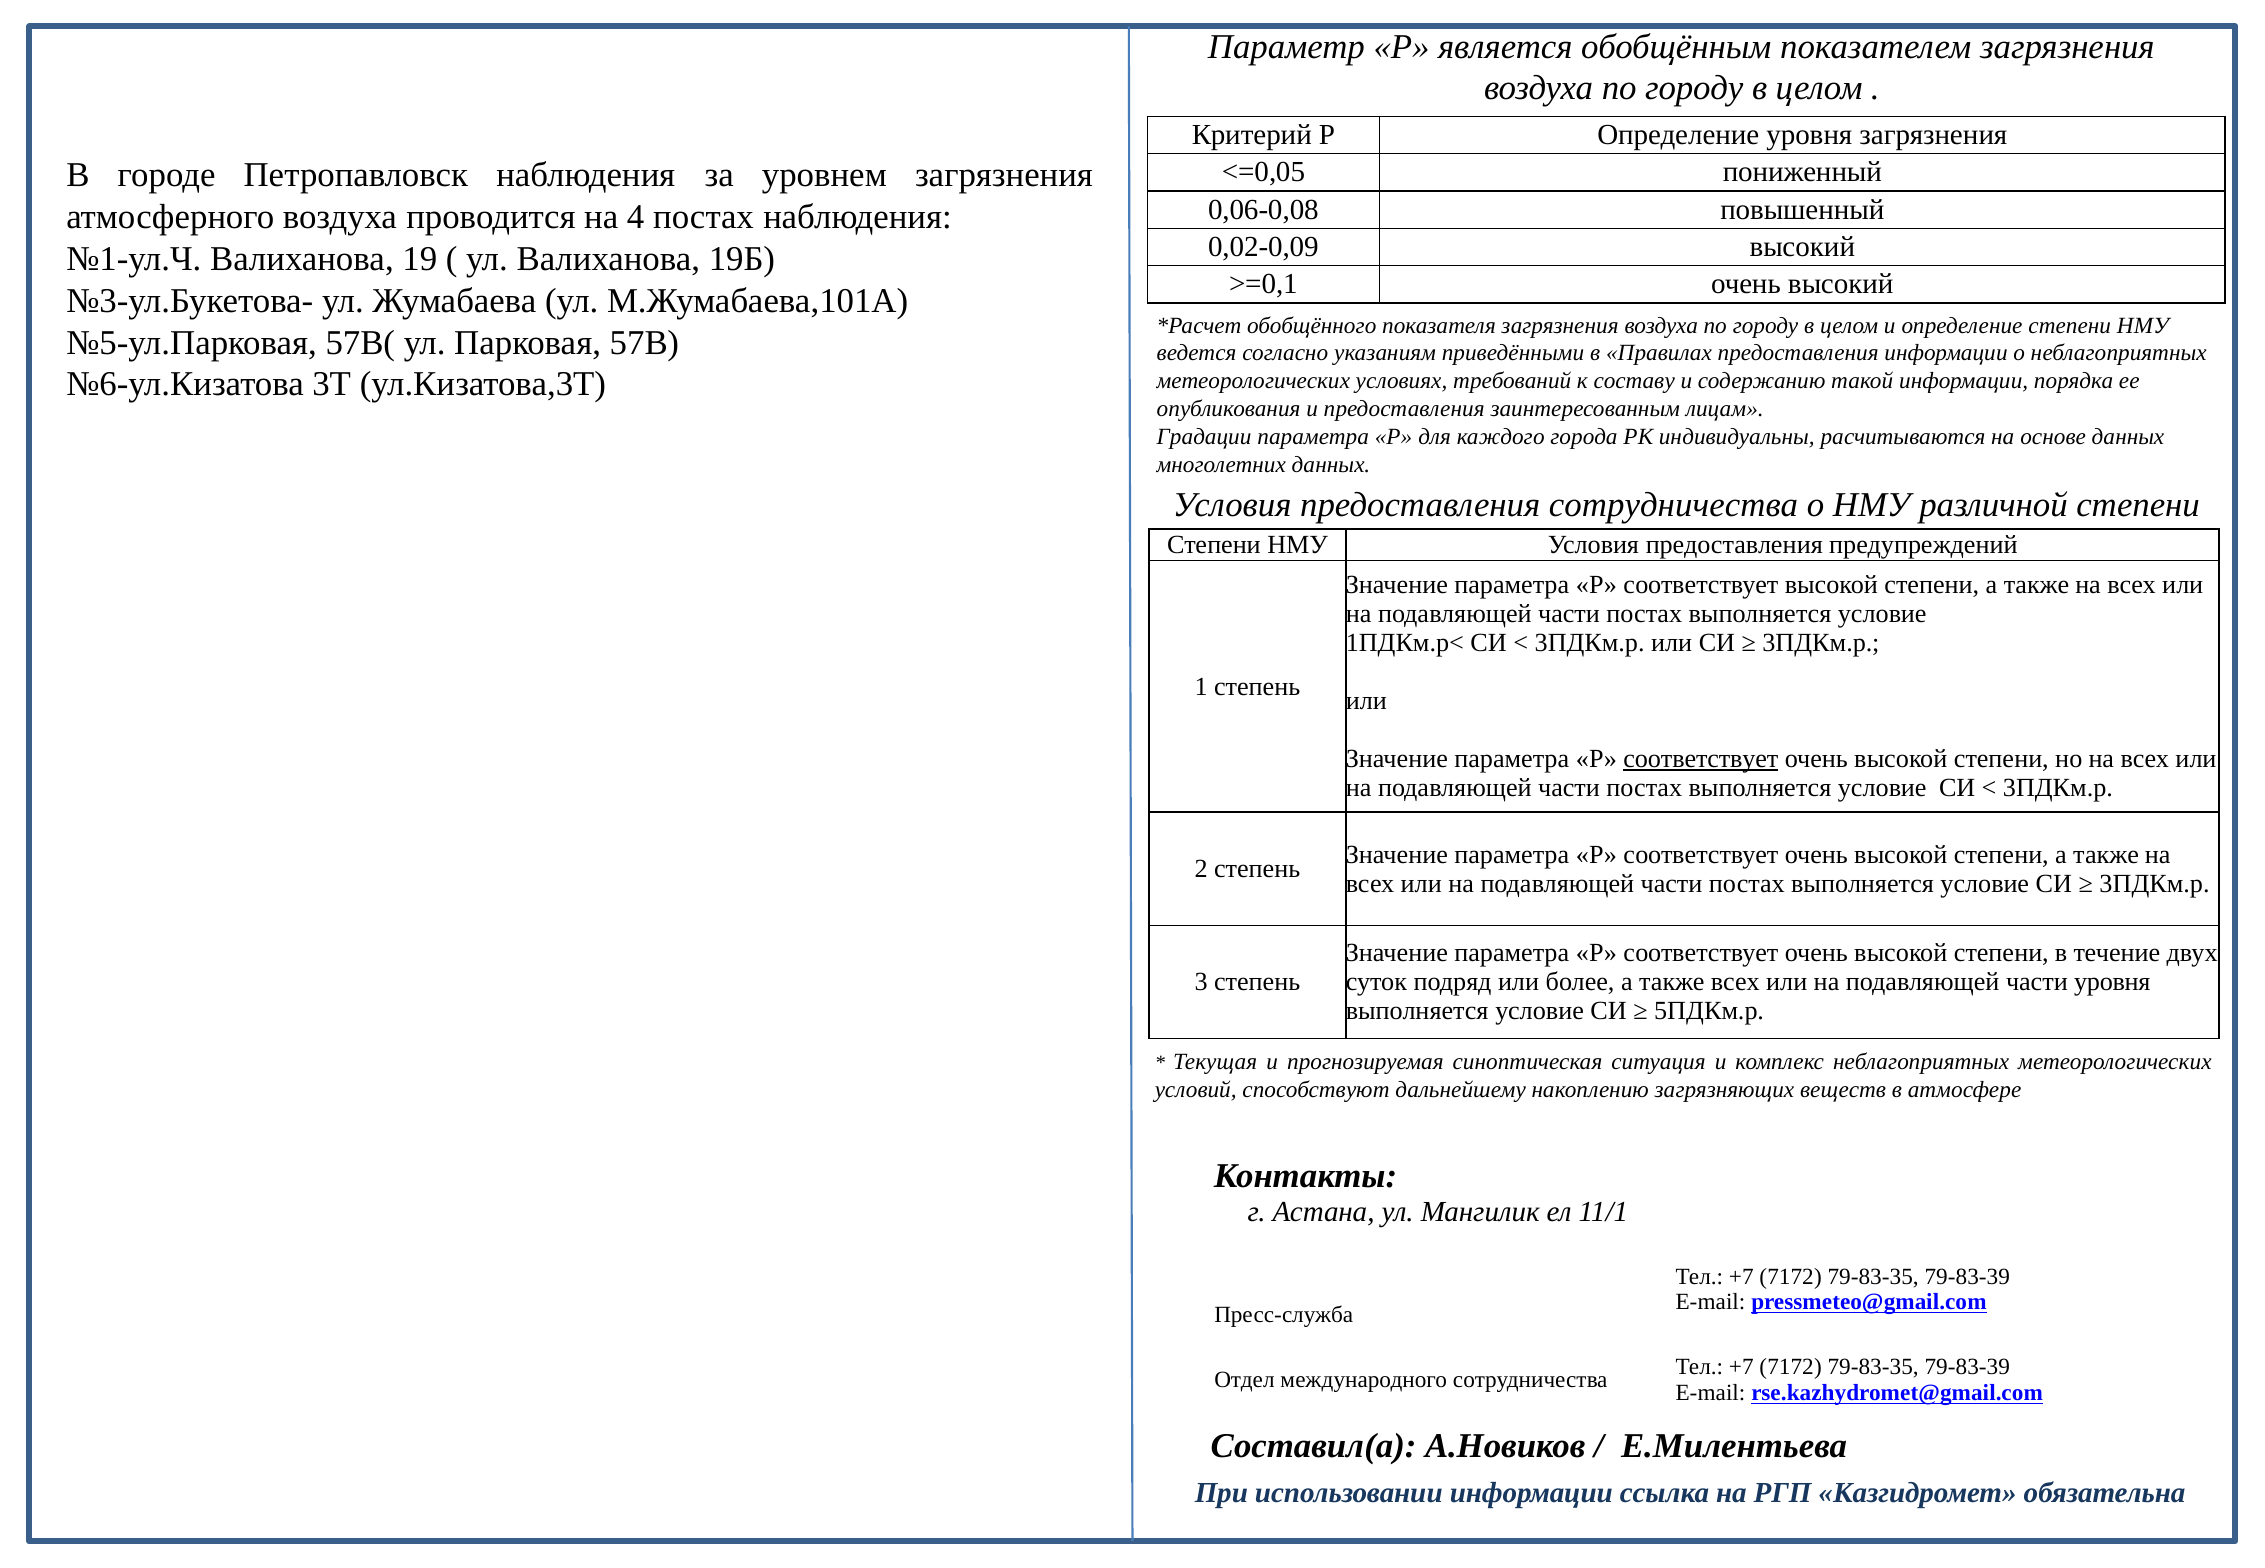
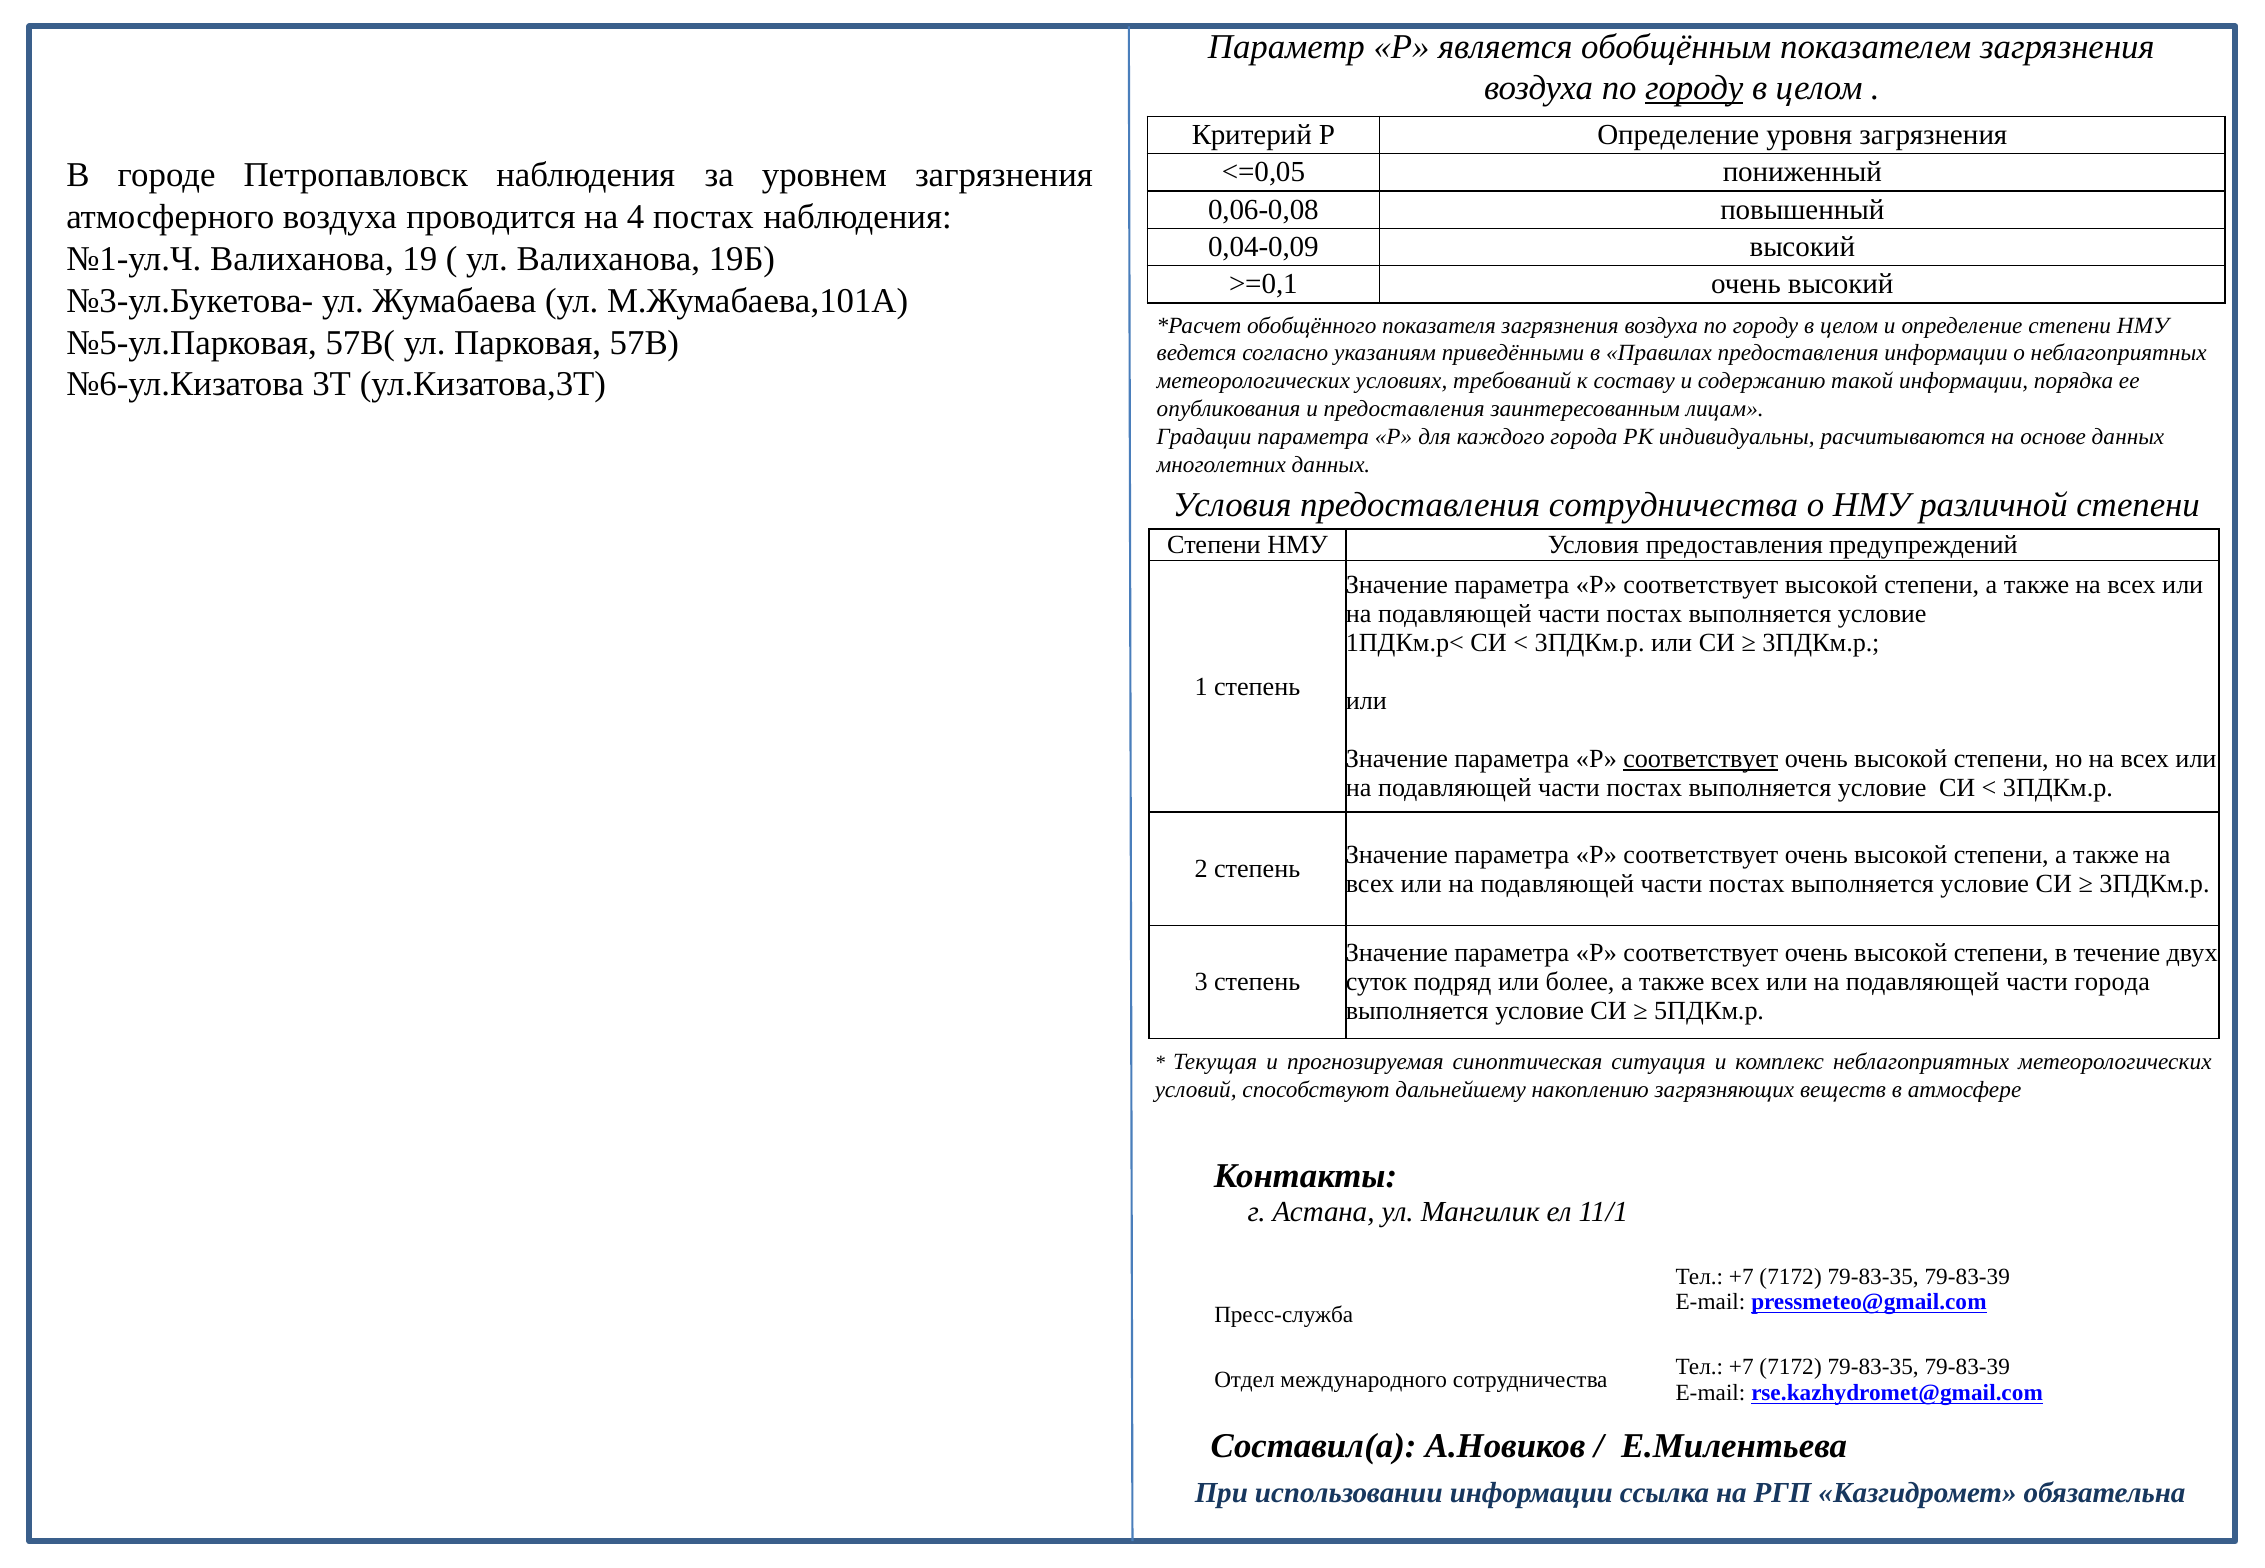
городу underline: none -> present (1694, 88)
0,02-0,09: 0,02-0,09 -> 0,04-0,09 (1263, 247)
части уровня: уровня -> города (2112, 982)
